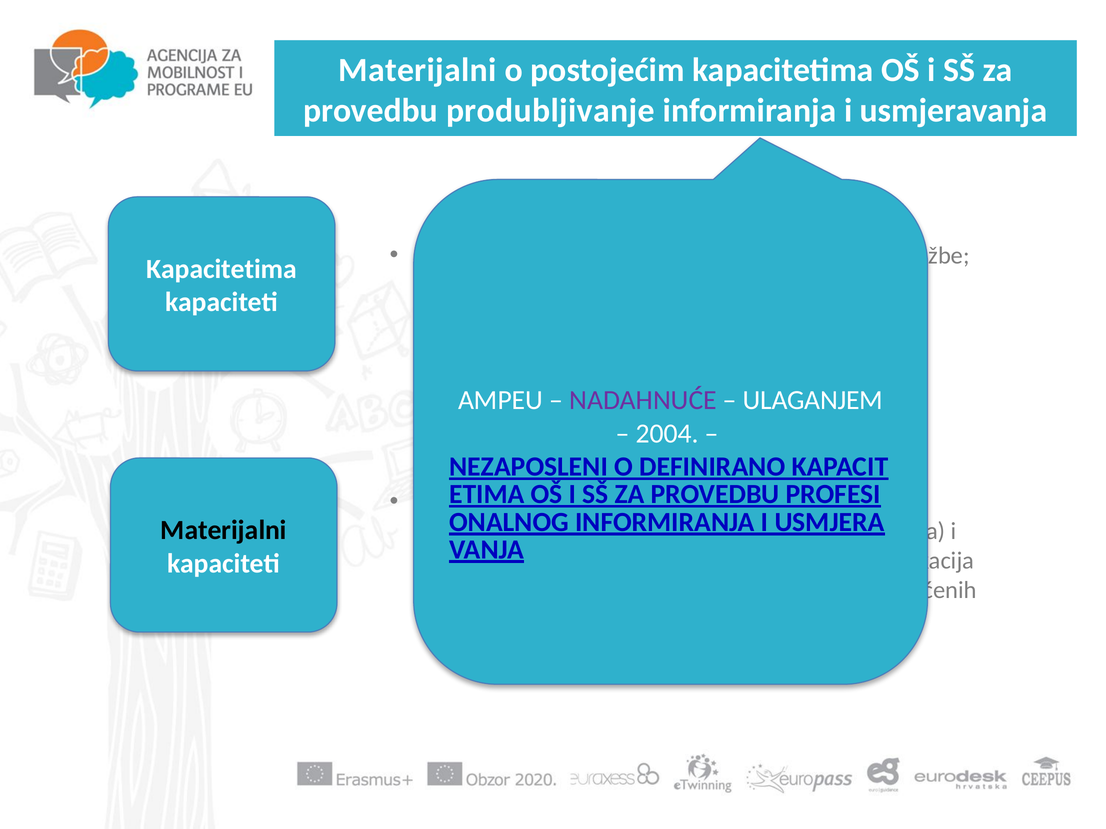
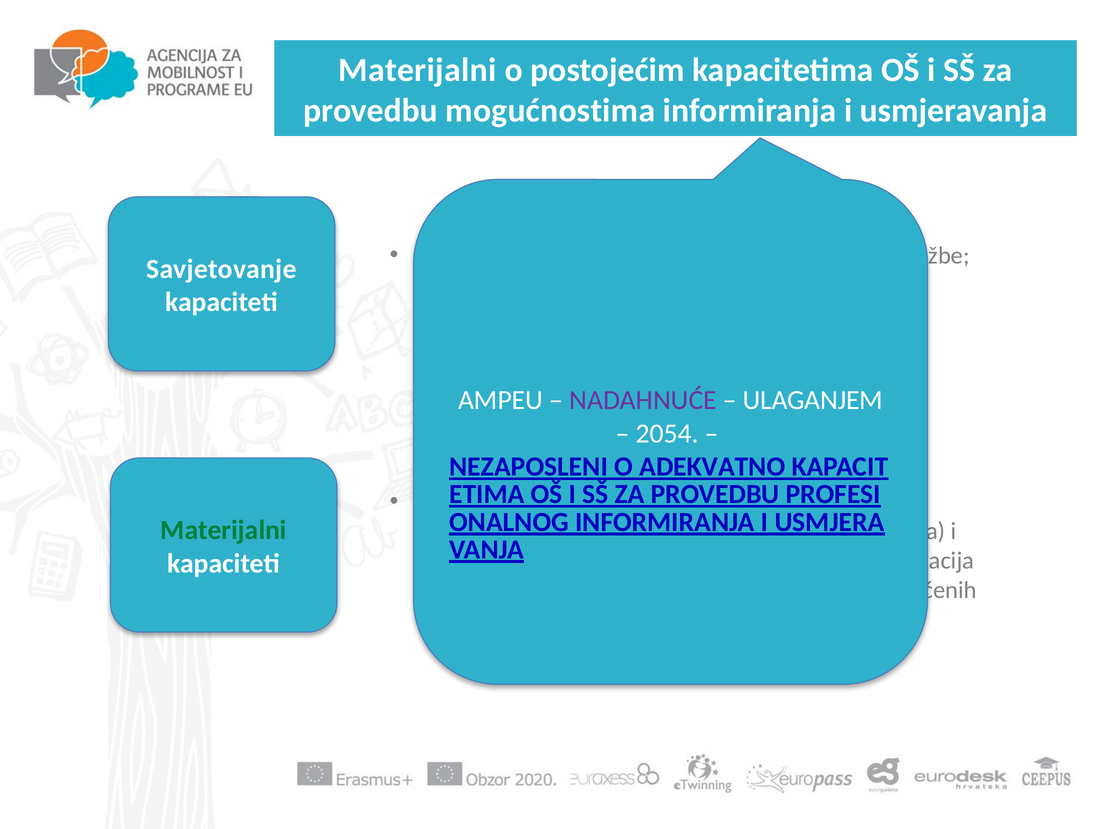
produbljivanje: produbljivanje -> mogućnostima (550, 111)
Kapacitetima: Kapacitetima -> Savjetovanje (221, 269)
2004: 2004 -> 2054 (667, 434)
O DEFINIRANO: DEFINIRANO -> ADEKVATNO (712, 467)
Materijalni colour: black -> green (224, 531)
